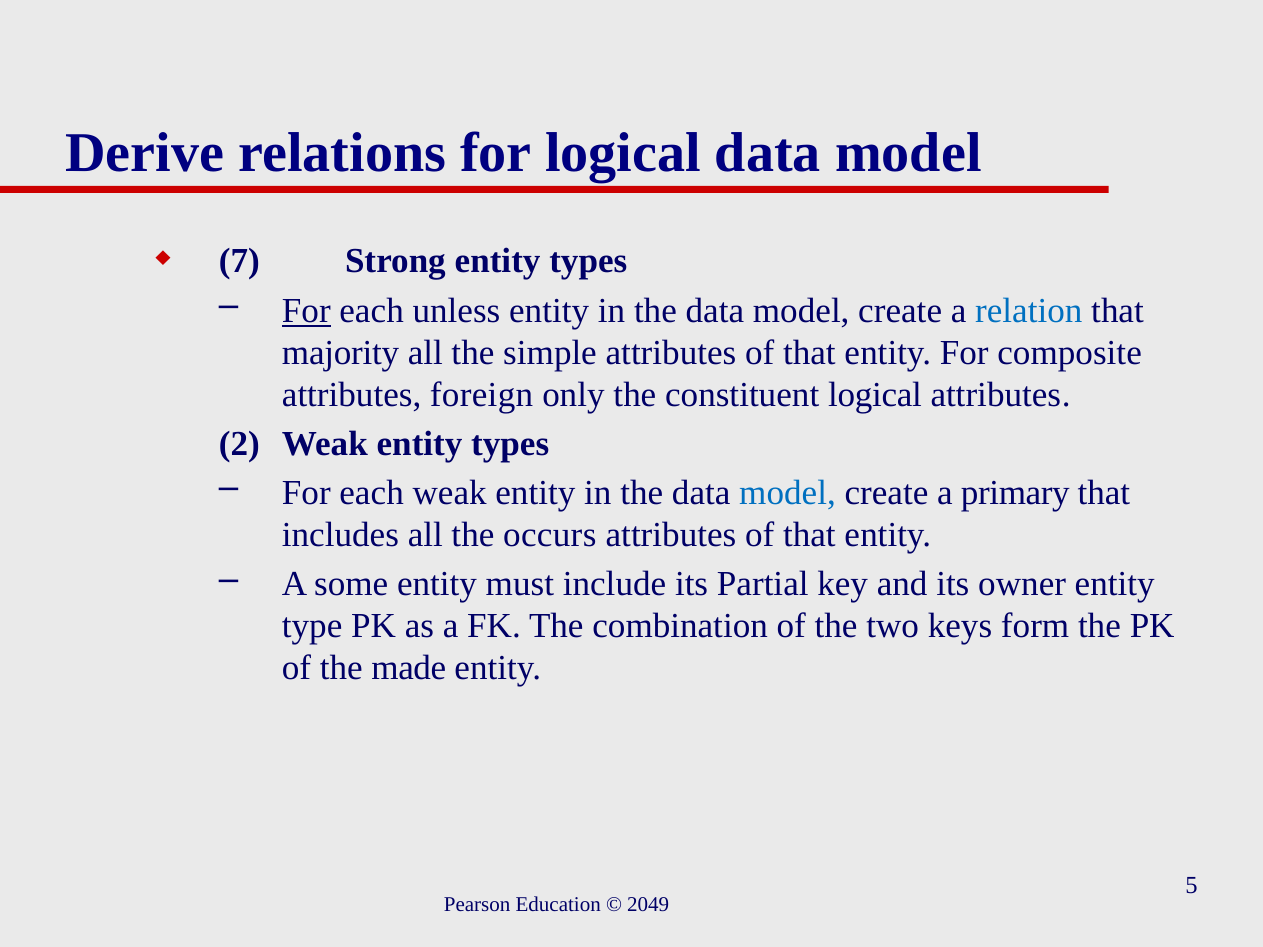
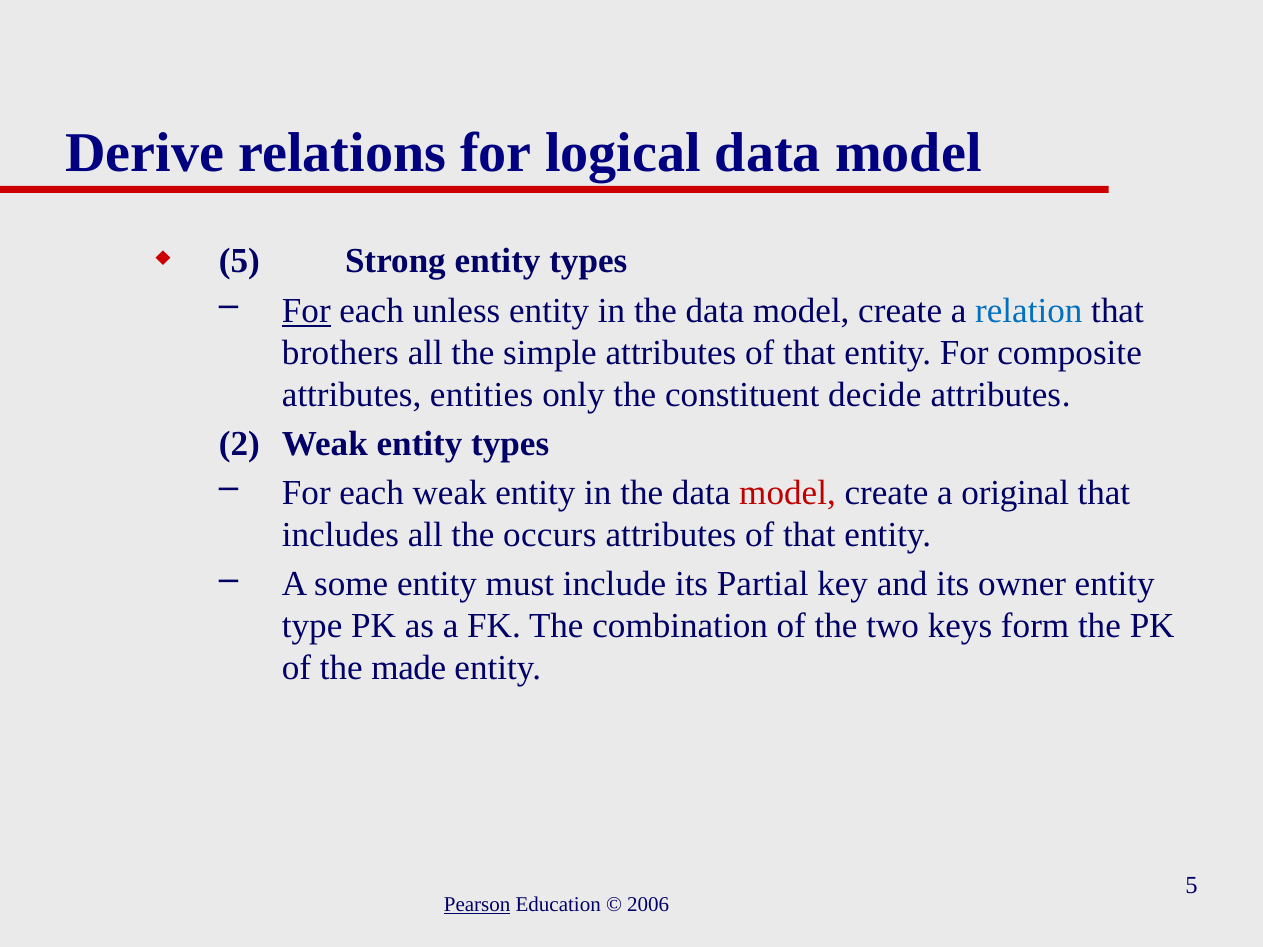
7: 7 -> 5 (239, 261)
majority: majority -> brothers (340, 353)
foreign: foreign -> entities (482, 395)
constituent logical: logical -> decide (875, 395)
model colour: blue -> red (788, 493)
primary: primary -> original (1015, 493)
Pearson underline: none -> present (477, 904)
2049: 2049 -> 2006 (648, 904)
